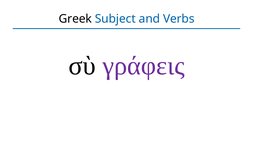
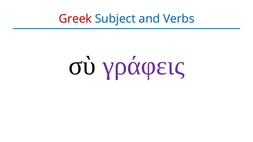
Greek colour: black -> red (75, 19)
